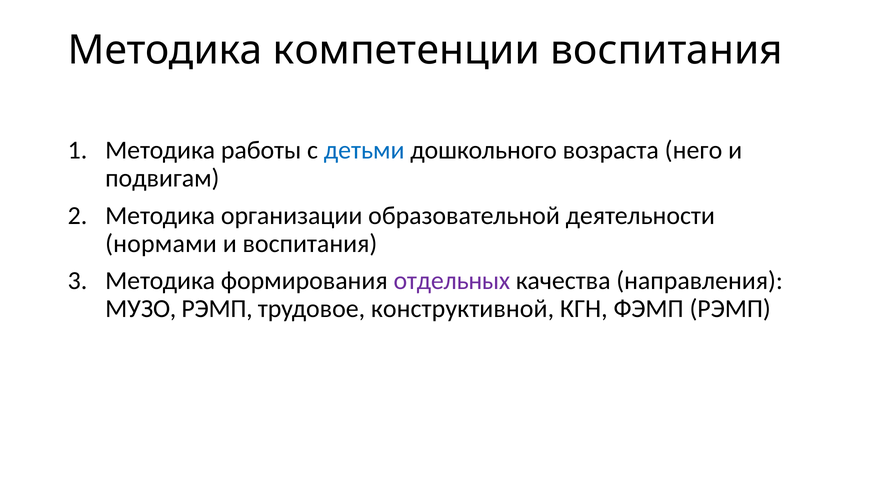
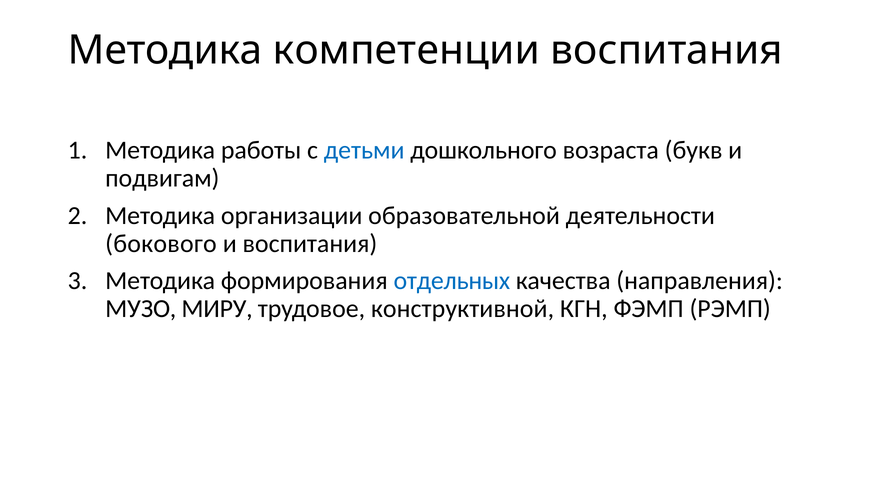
него: него -> букв (694, 150)
нормами: нормами -> бокового (161, 243)
отдельных colour: purple -> blue (452, 281)
МУЗО РЭМП: РЭМП -> МИРУ (217, 309)
